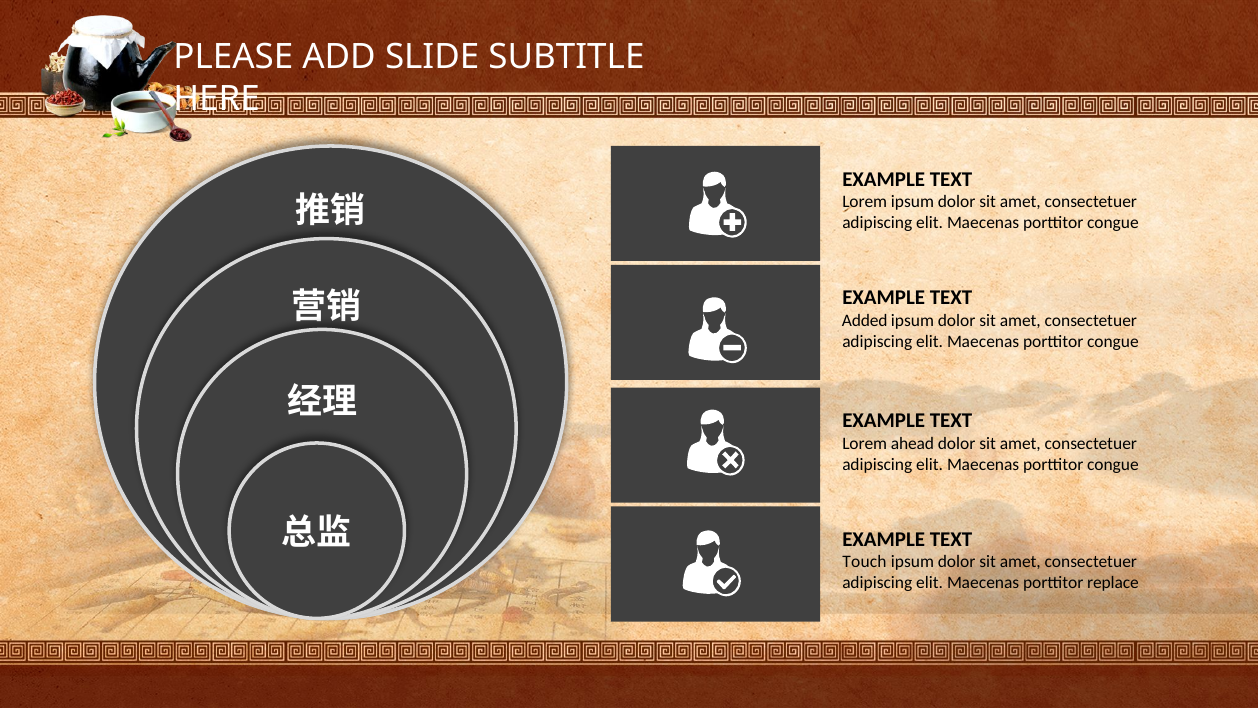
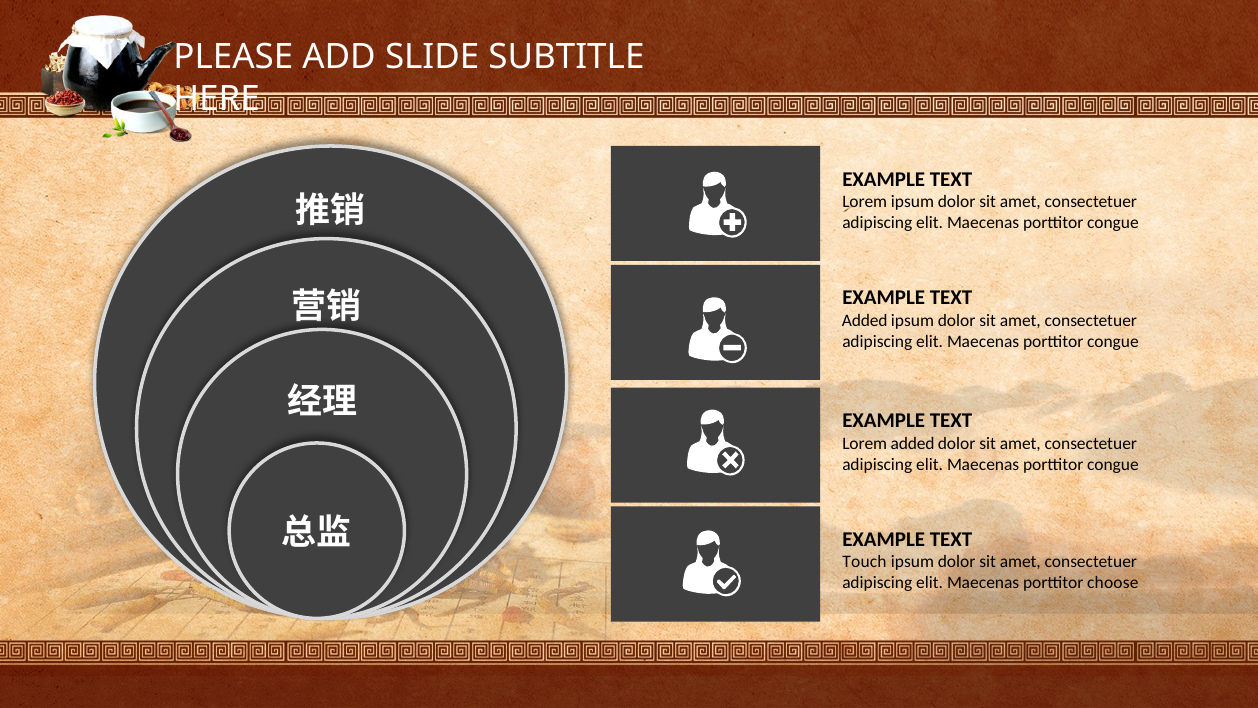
Lorem ahead: ahead -> added (913, 443)
replace: replace -> choose (1113, 583)
